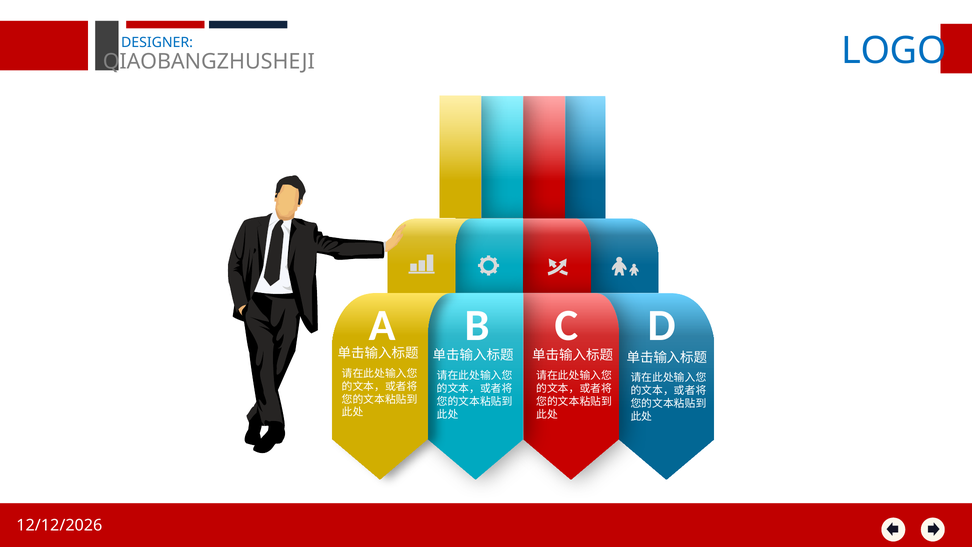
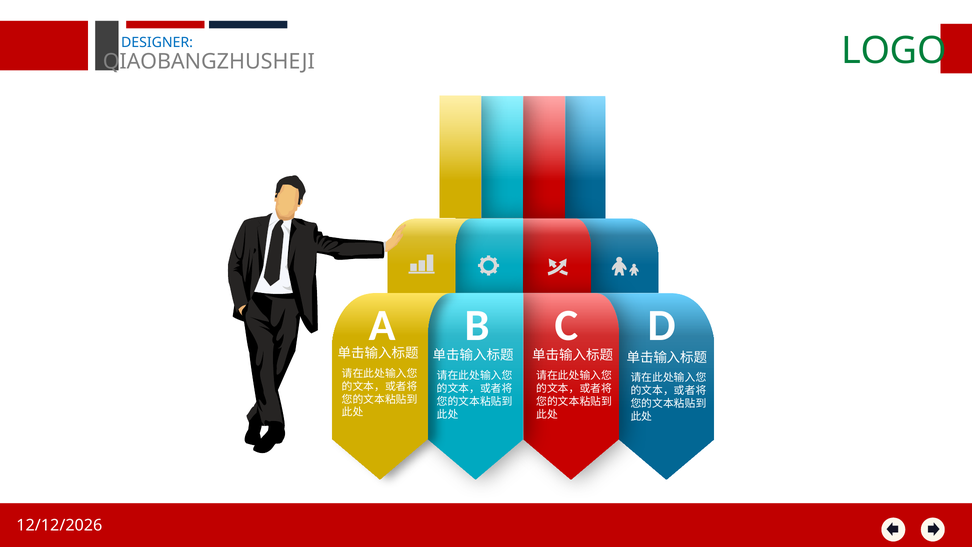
LOGO colour: blue -> green (894, 51)
